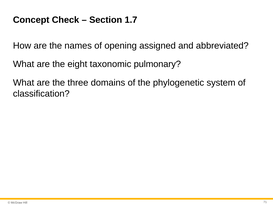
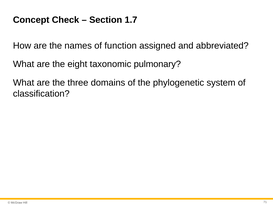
opening: opening -> function (121, 46)
